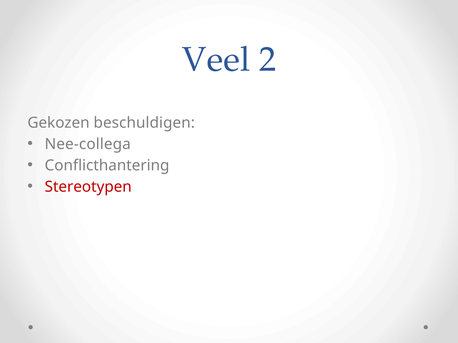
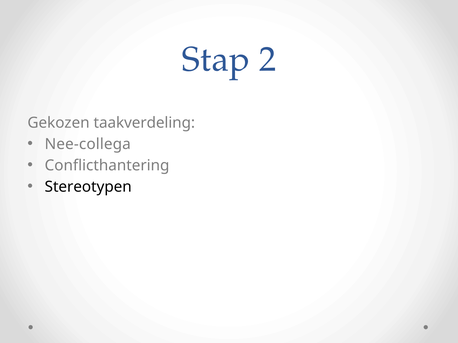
Veel: Veel -> Stap (216, 60)
beschuldigen: beschuldigen -> taakverdeling (144, 123)
Stereotypen colour: red -> black (88, 187)
